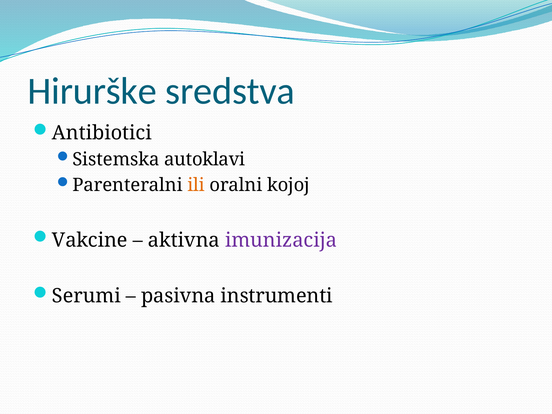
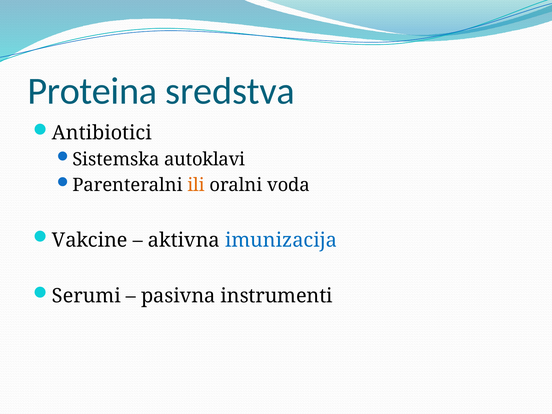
Hirurške: Hirurške -> Proteina (92, 91)
kojoj: kojoj -> voda (288, 185)
imunizacija colour: purple -> blue (281, 240)
